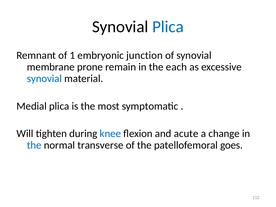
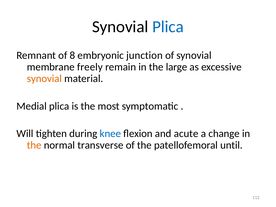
1: 1 -> 8 (72, 55)
prone: prone -> freely (90, 67)
each: each -> large (177, 67)
synovial colour: blue -> orange (44, 79)
the colour: blue -> orange (34, 145)
goes: goes -> until (231, 145)
